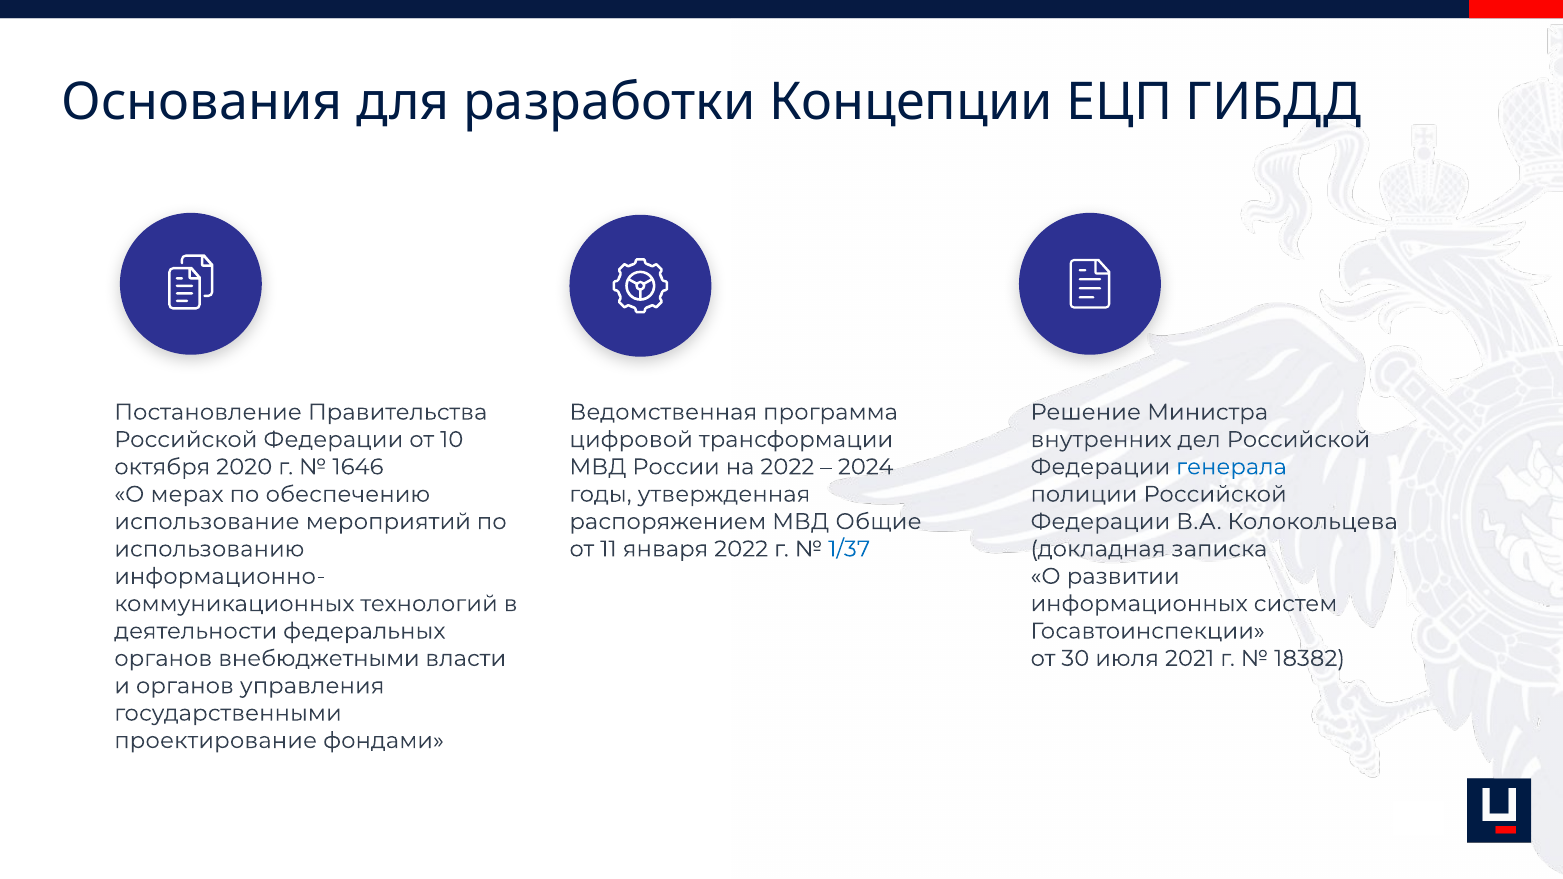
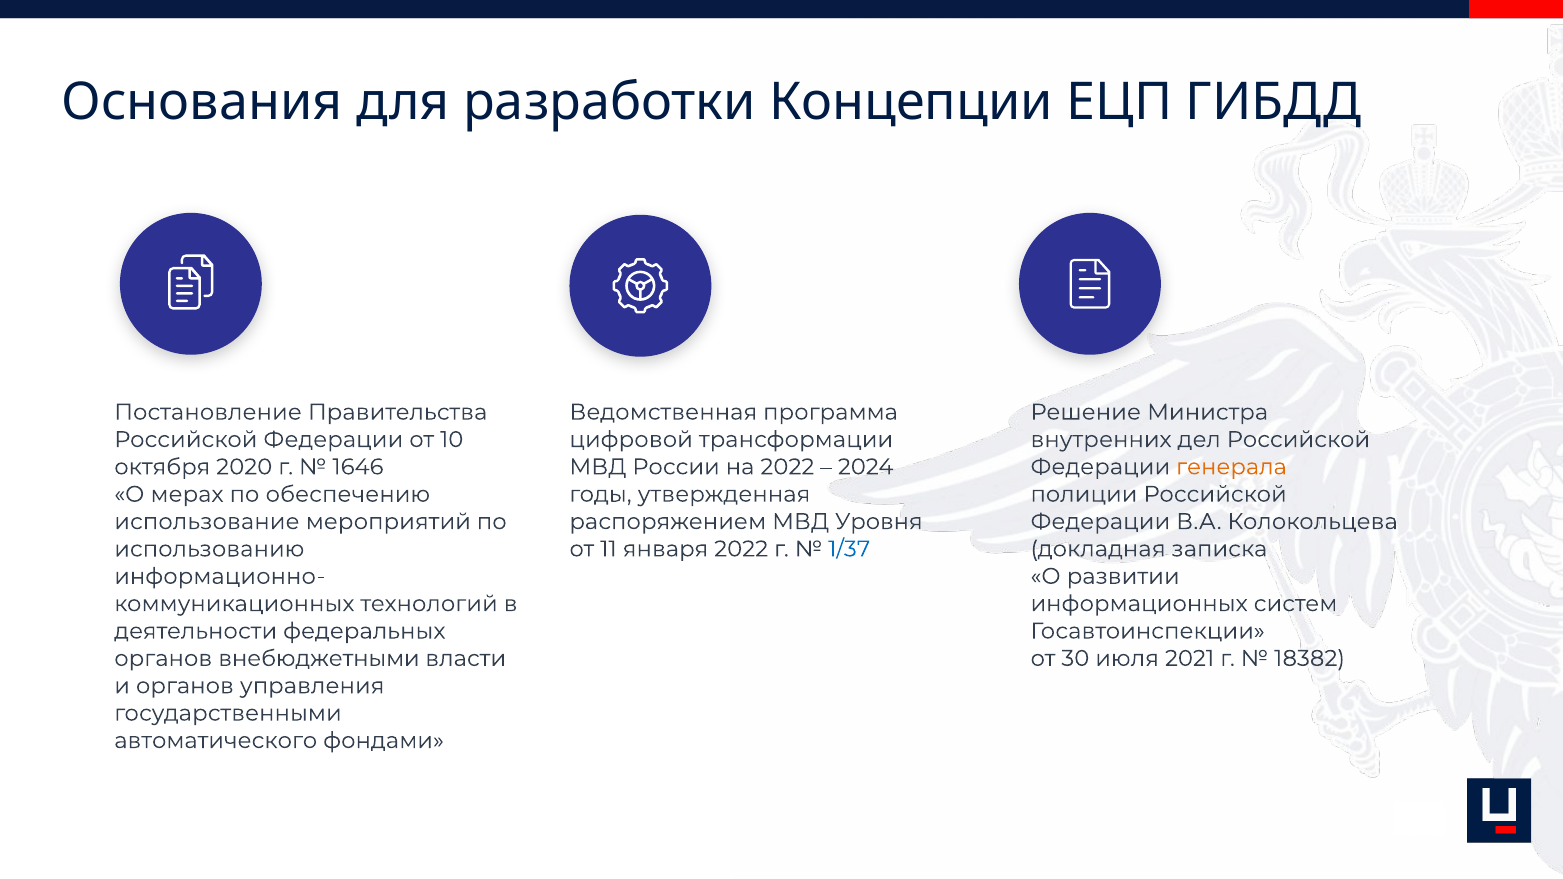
генерала colour: blue -> orange (1232, 467)
Общие: Общие -> Уровня (879, 522)
проектирование: проектирование -> автоматического (216, 741)
